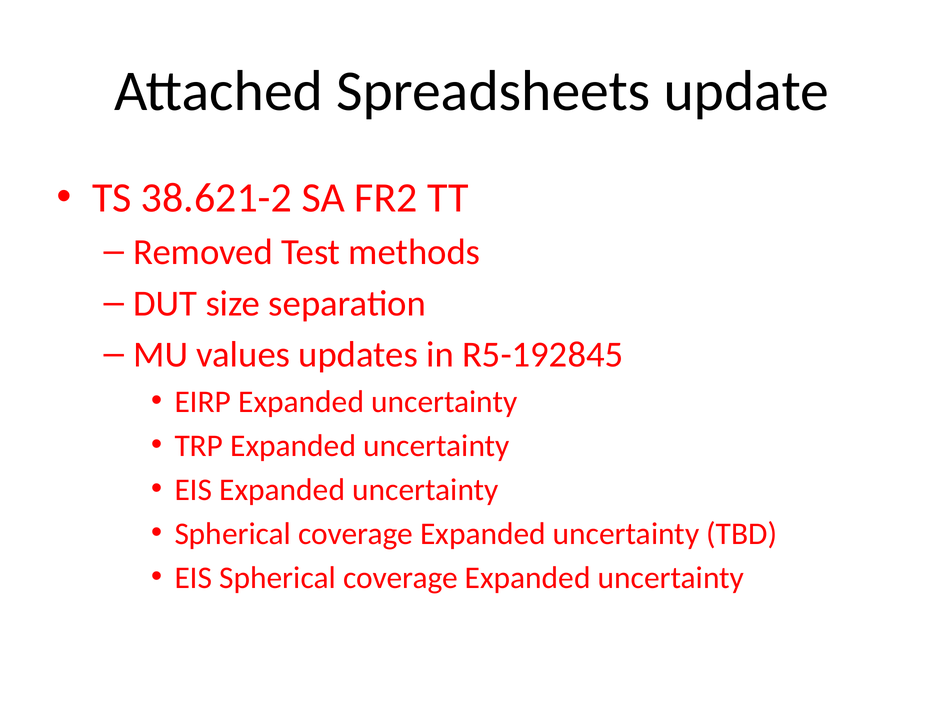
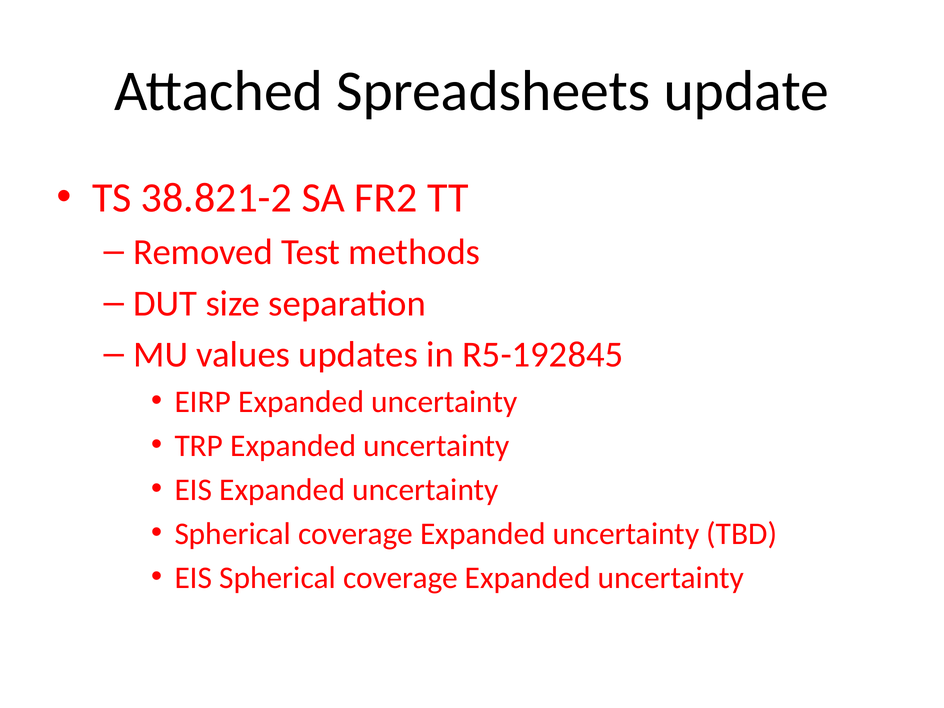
38.621-2: 38.621-2 -> 38.821-2 (216, 198)
